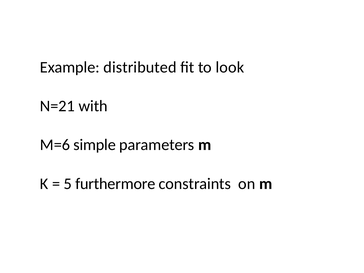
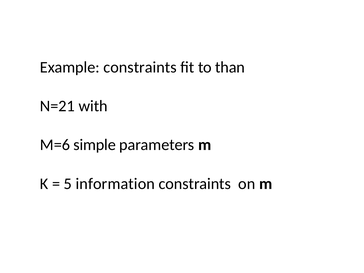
Example distributed: distributed -> constraints (140, 67)
look: look -> than (230, 67)
furthermore: furthermore -> information (115, 184)
